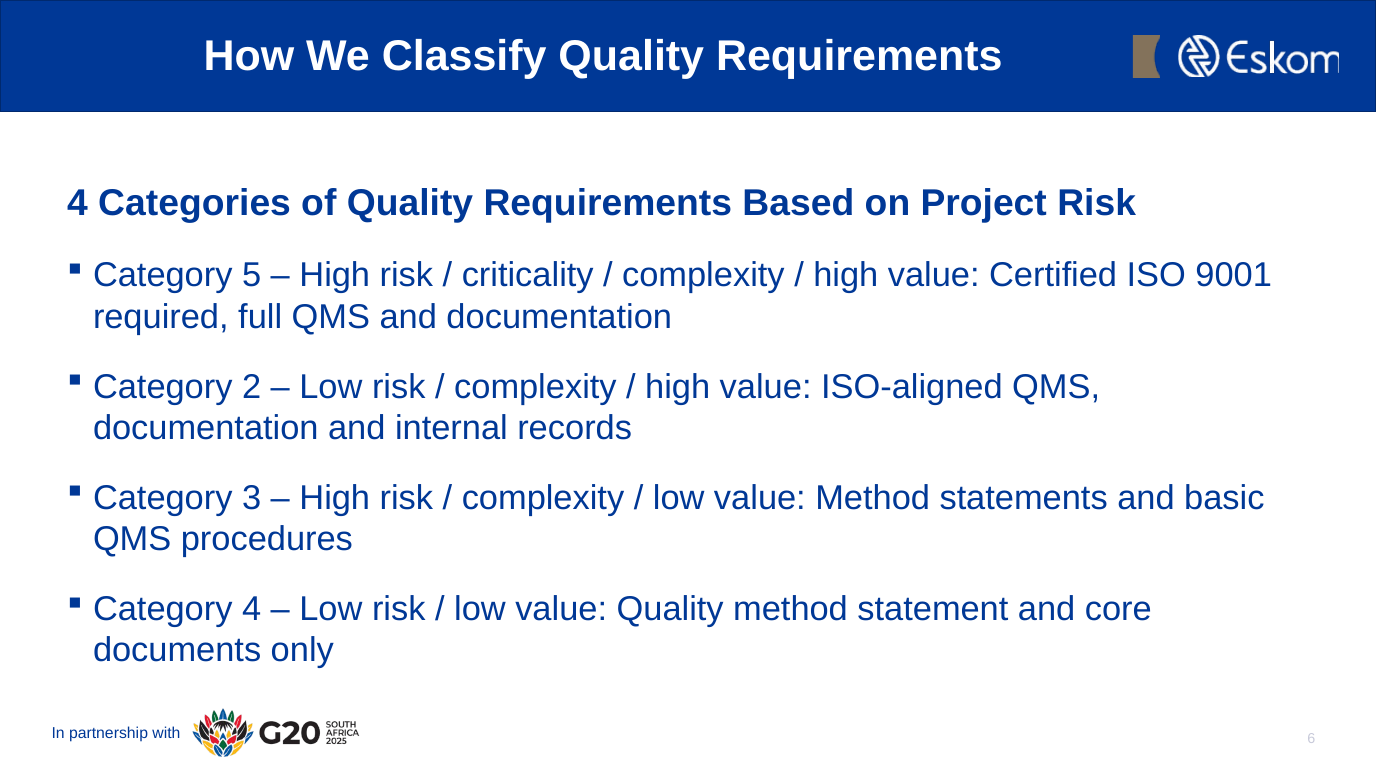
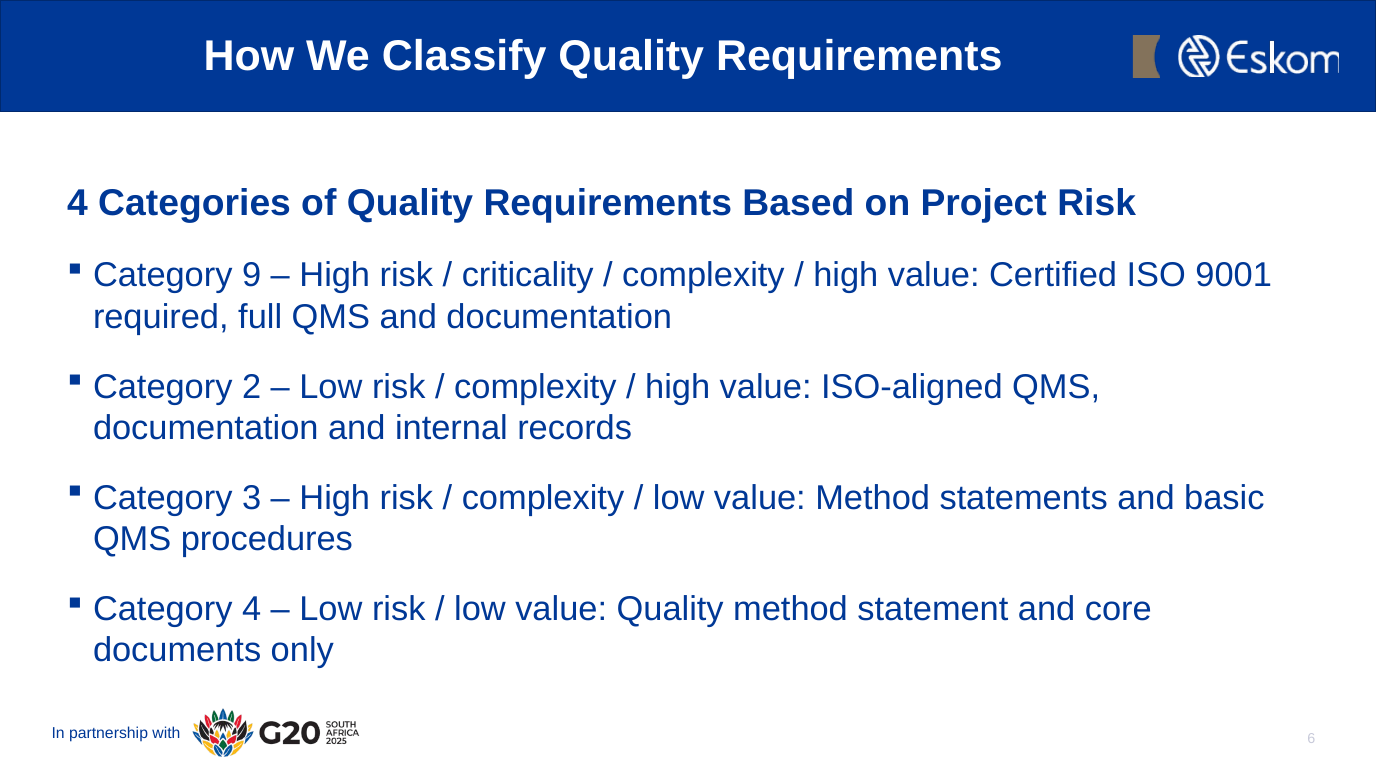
5: 5 -> 9 (252, 276)
